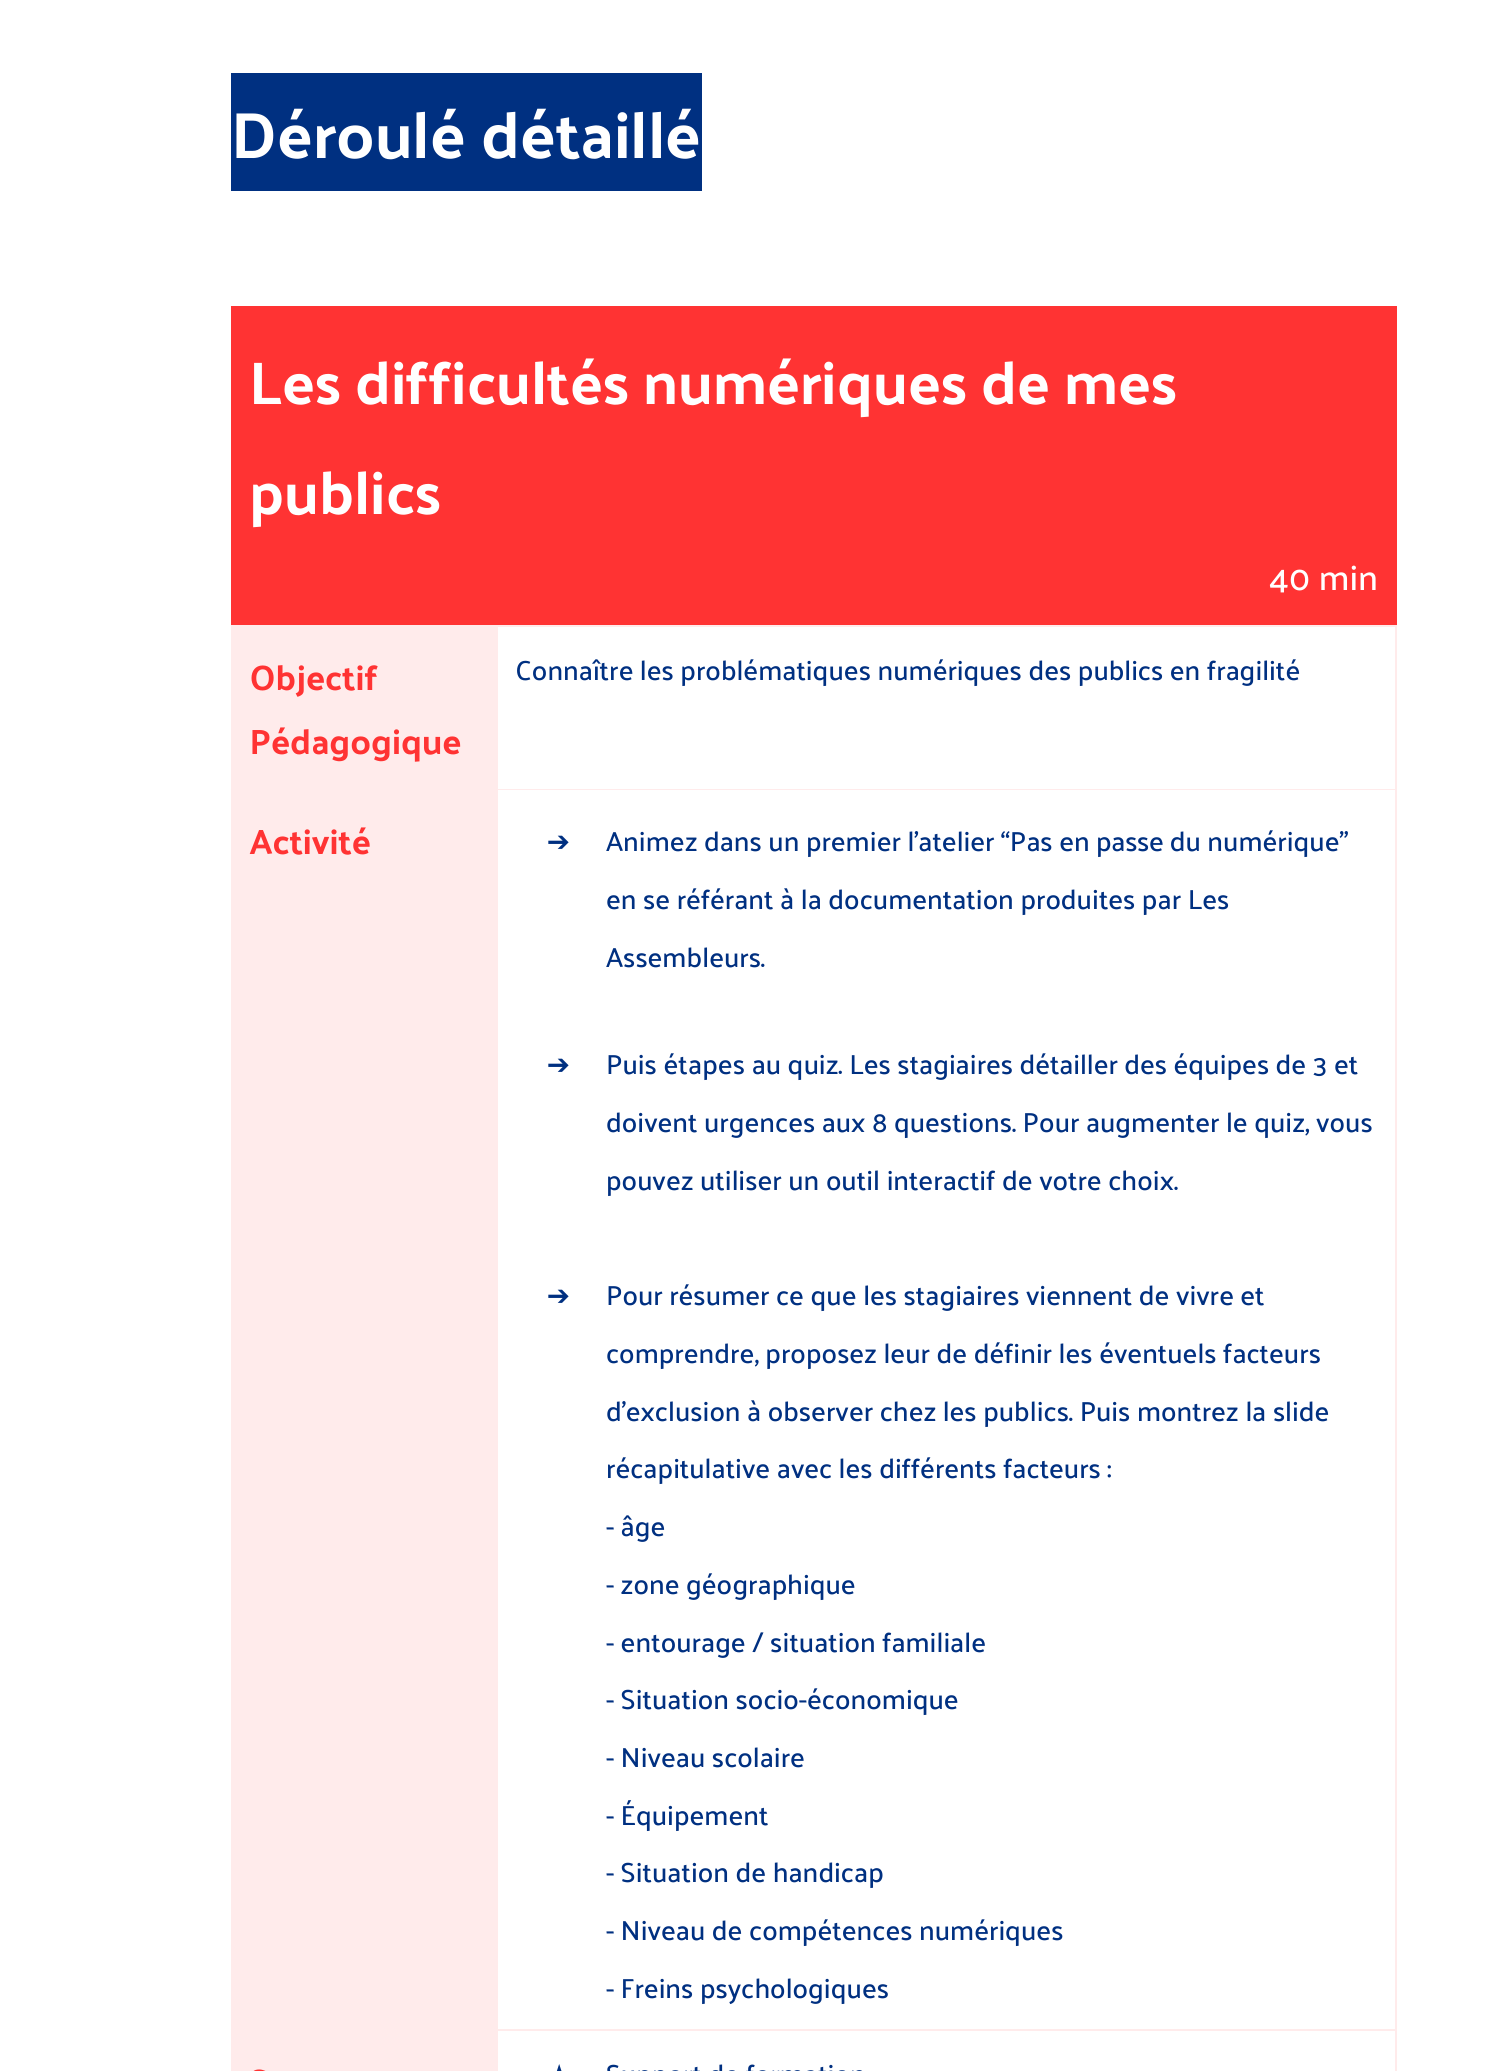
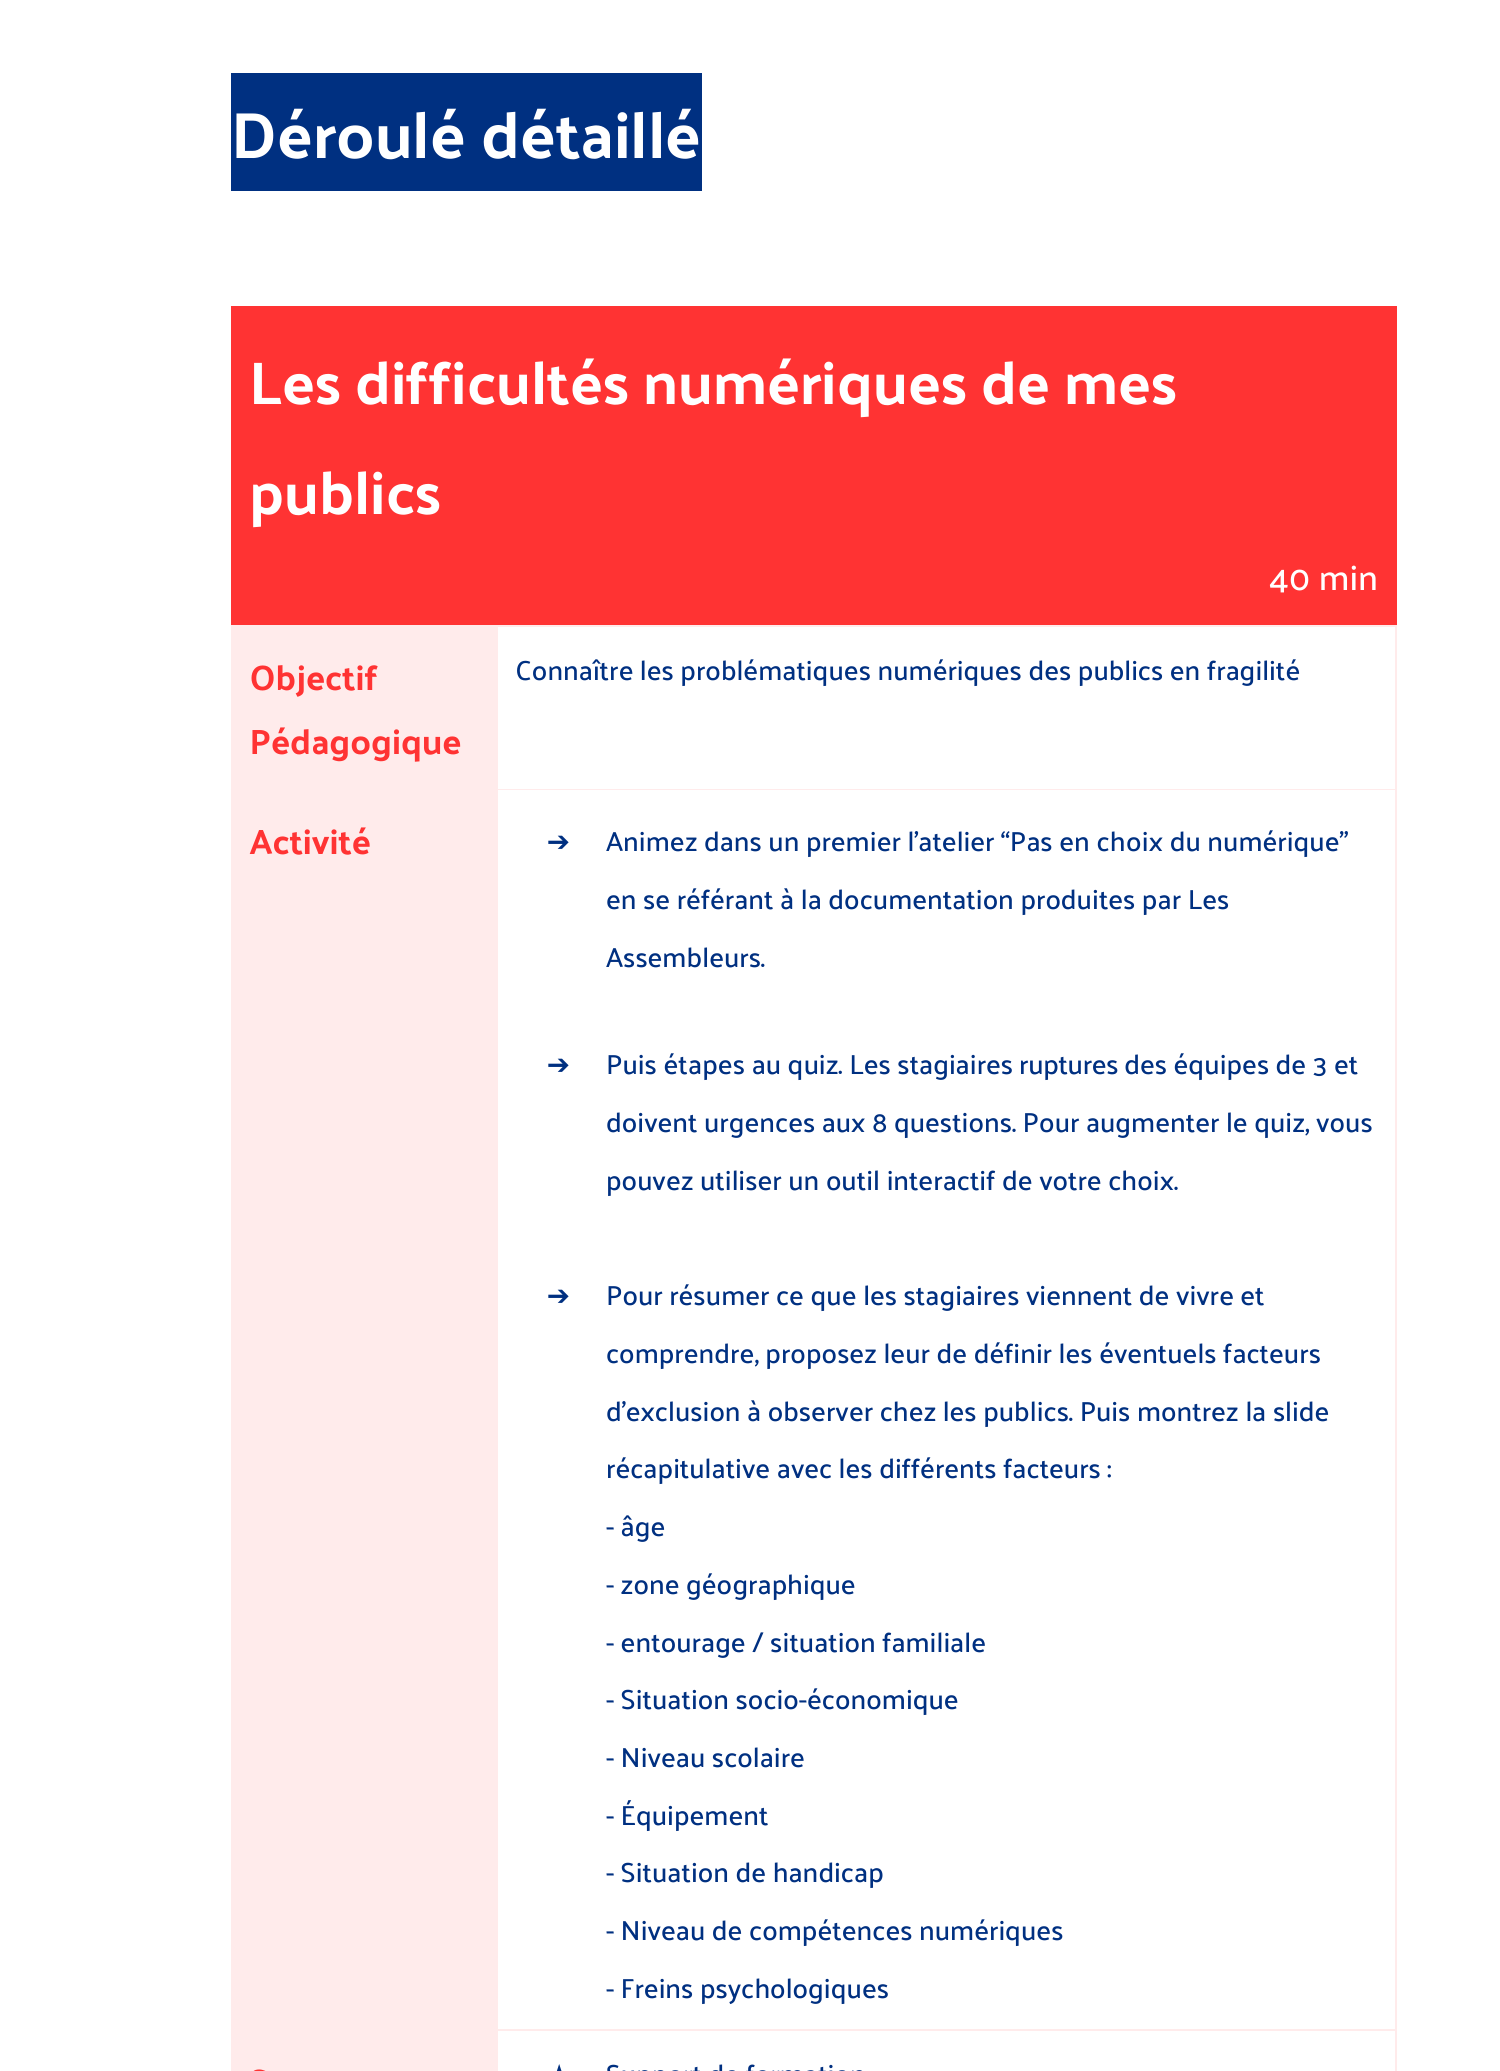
en passe: passe -> choix (1130, 843)
détailler: détailler -> ruptures (1069, 1066)
